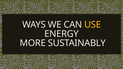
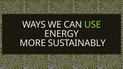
USE colour: yellow -> light green (93, 25)
